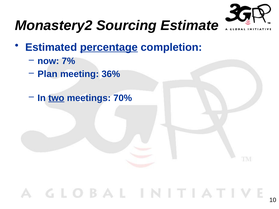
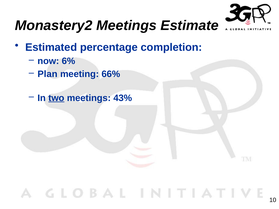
Monastery2 Sourcing: Sourcing -> Meetings (126, 26)
percentage underline: present -> none (109, 47)
7%: 7% -> 6% (68, 61)
36%: 36% -> 66% (111, 74)
70%: 70% -> 43% (123, 98)
